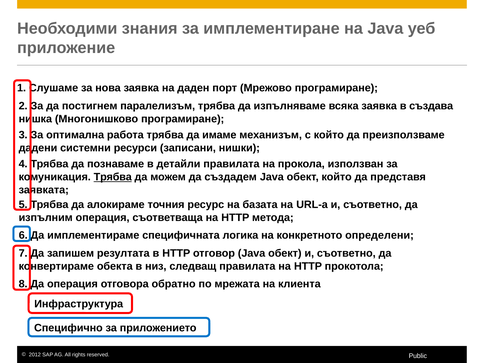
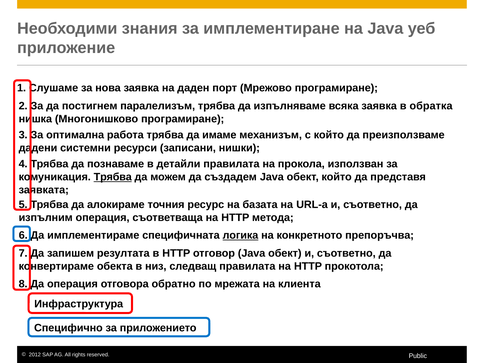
създава: създава -> обратка (431, 106)
логика underline: none -> present (240, 235)
определени: определени -> препоръчва (380, 235)
